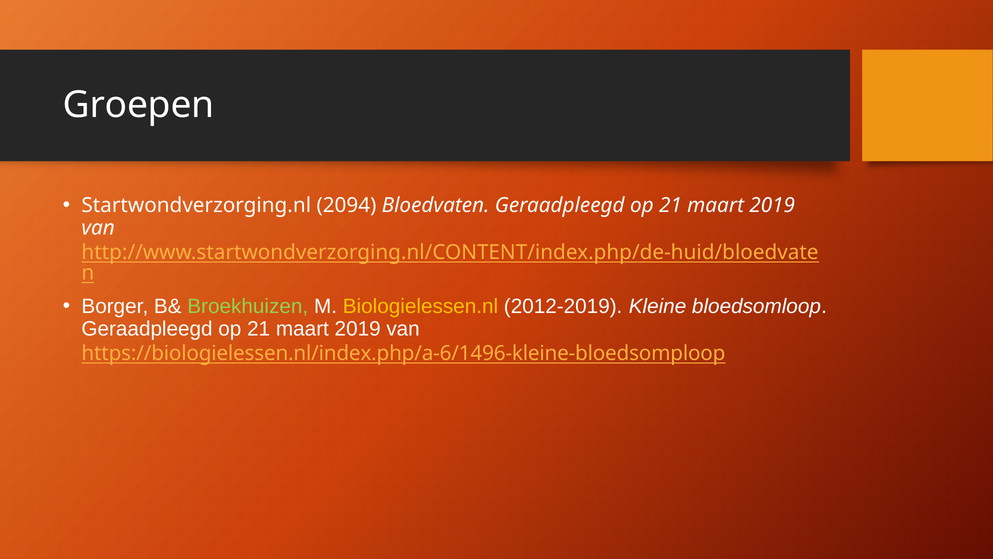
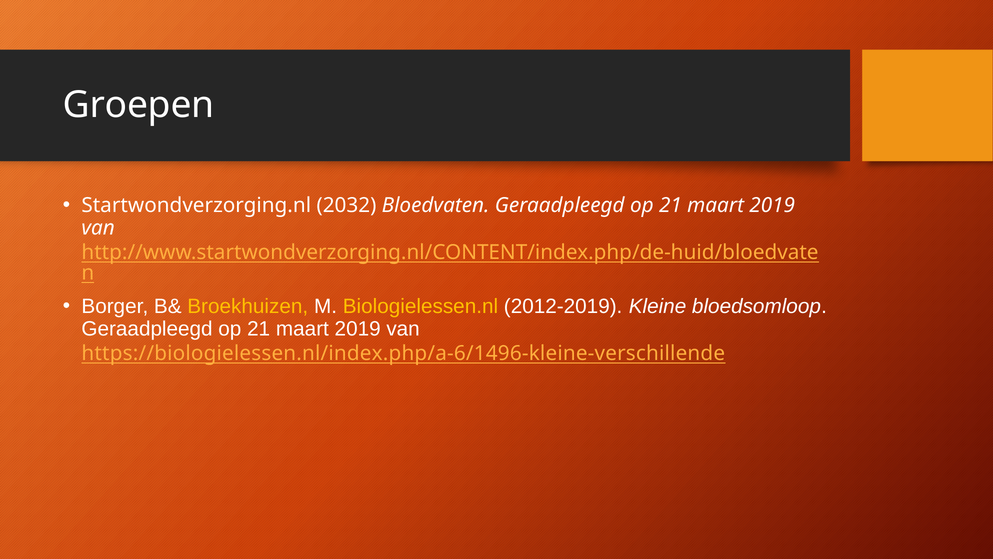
2094: 2094 -> 2032 (346, 205)
Broekhuizen colour: light green -> yellow (248, 306)
https://biologielessen.nl/index.php/a-6/1496-kleine-bloedsomploop: https://biologielessen.nl/index.php/a-6/1496-kleine-bloedsomploop -> https://biologielessen.nl/index.php/a-6/1496-kleine-verschillende (403, 353)
